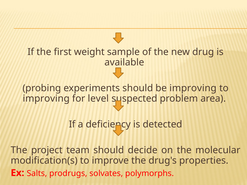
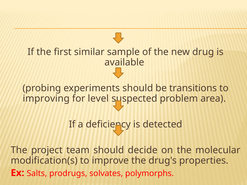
weight: weight -> similar (89, 52)
be improving: improving -> transitions (193, 88)
